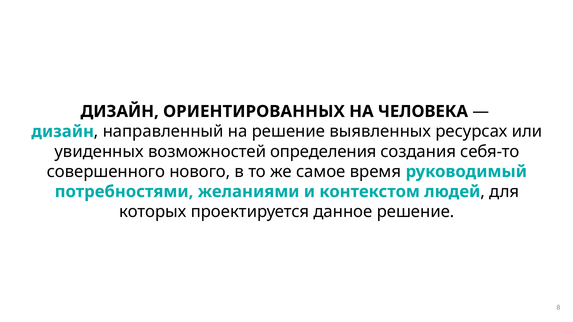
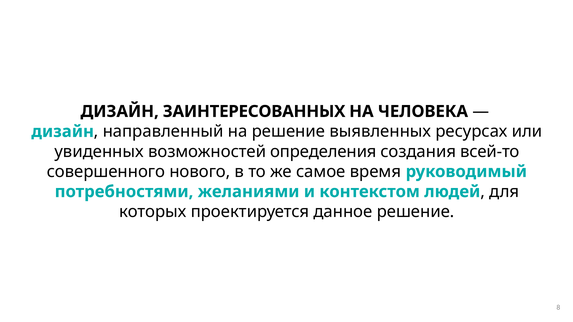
ОРИЕНТИРОВАННЫХ: ОРИЕНТИРОВАННЫХ -> ЗАИНТЕРЕСОВАННЫХ (254, 112)
себя-то: себя-то -> всей-то (490, 152)
